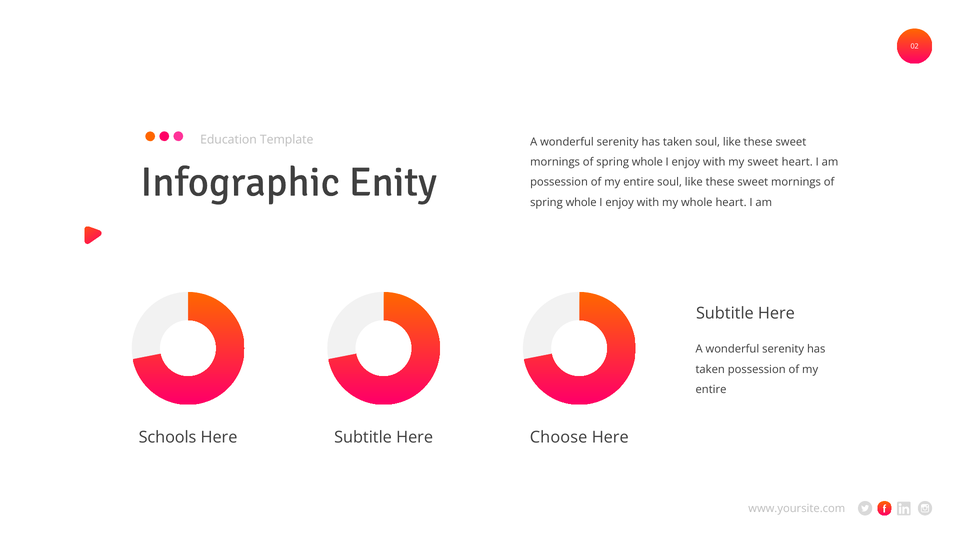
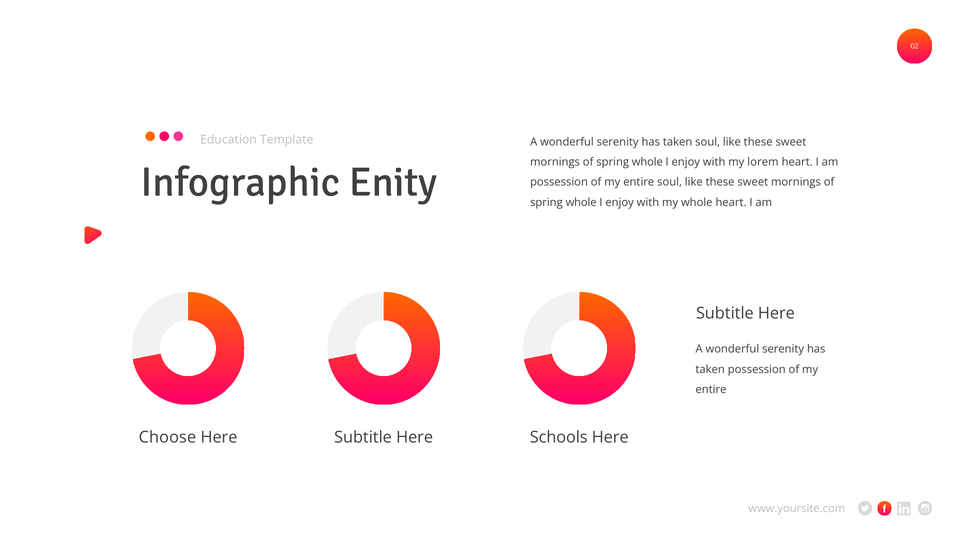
my sweet: sweet -> lorem (763, 162)
Schools: Schools -> Choose (167, 437)
Choose: Choose -> Schools (559, 437)
